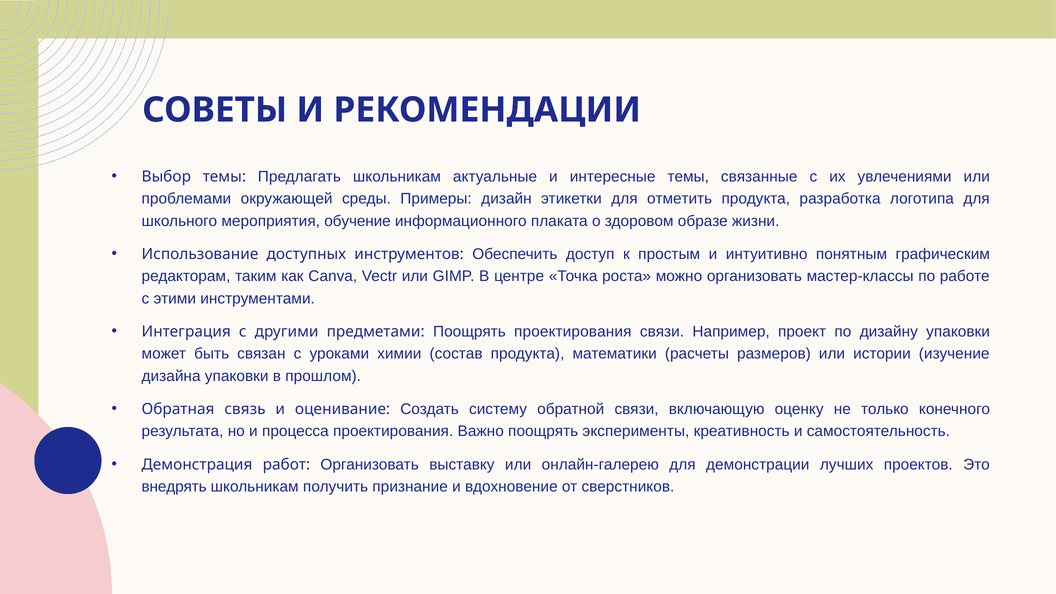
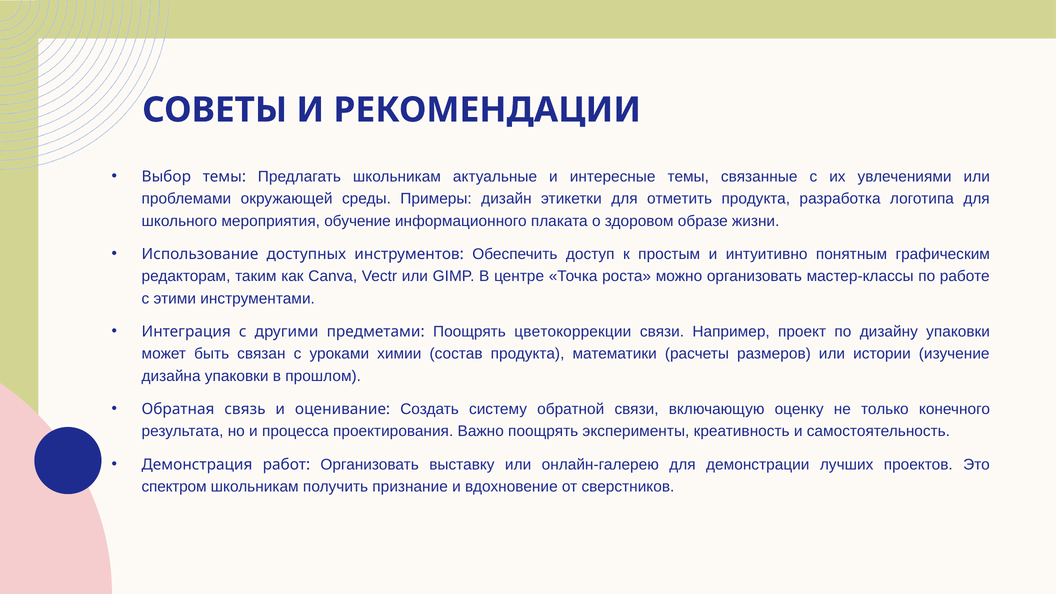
Поощрять проектирования: проектирования -> цветокоррекции (573, 332)
внедрять: внедрять -> спектром (174, 487)
